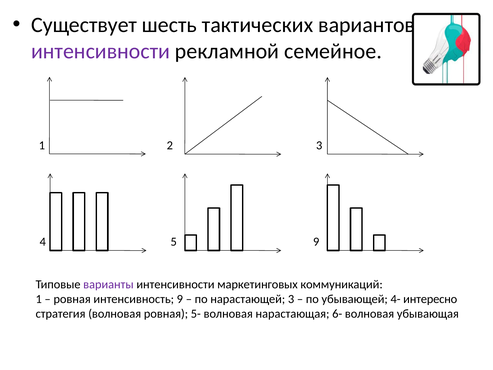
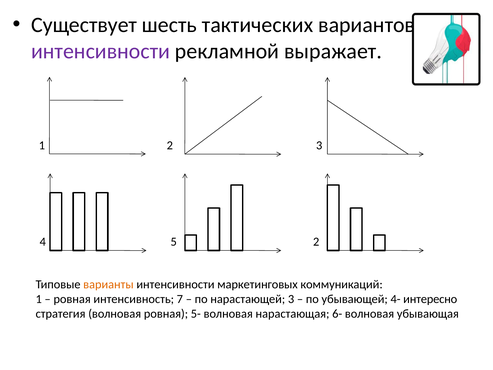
семейное: семейное -> выражает (333, 51)
5 9: 9 -> 2 (316, 242)
варианты colour: purple -> orange (108, 284)
интенсивность 9: 9 -> 7 (180, 299)
